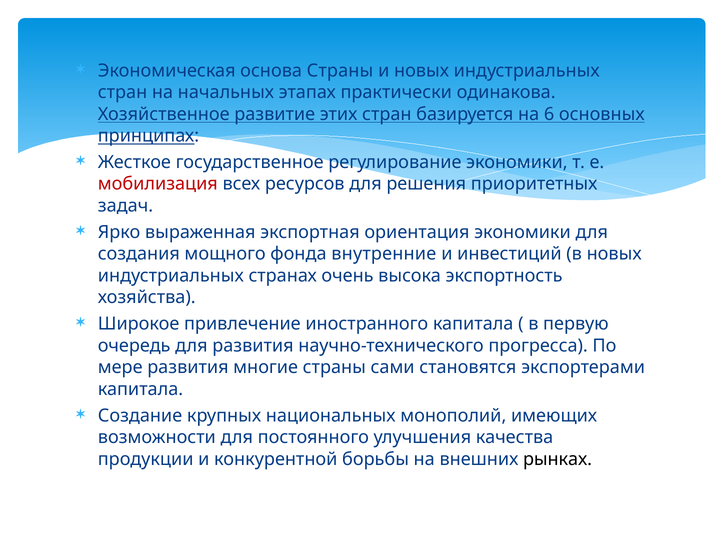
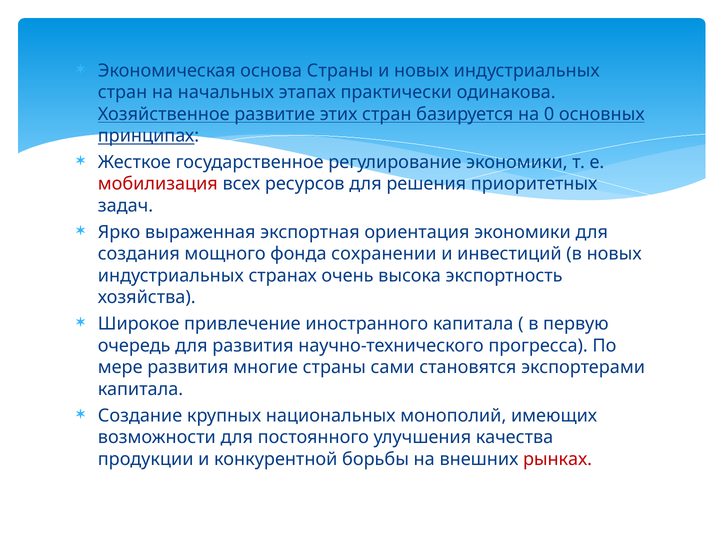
6: 6 -> 0 (549, 114)
внутренние: внутренние -> сохранении (384, 254)
рынках colour: black -> red (558, 458)
